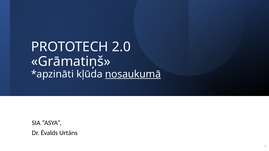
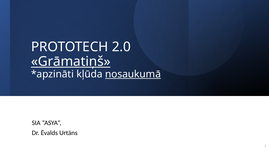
Grāmatiņš underline: none -> present (71, 62)
